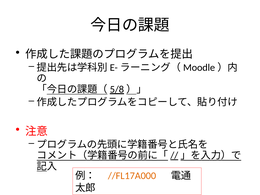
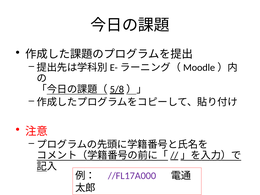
//FL17A000 colour: orange -> purple (132, 176)
